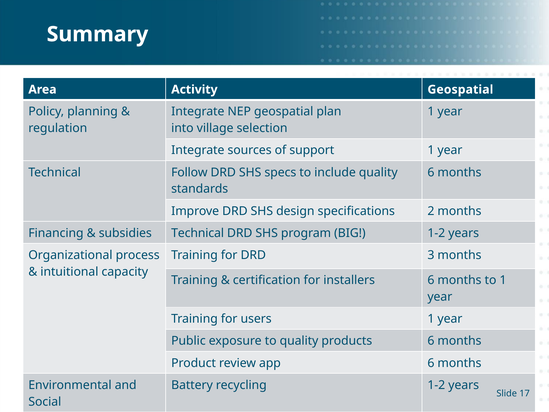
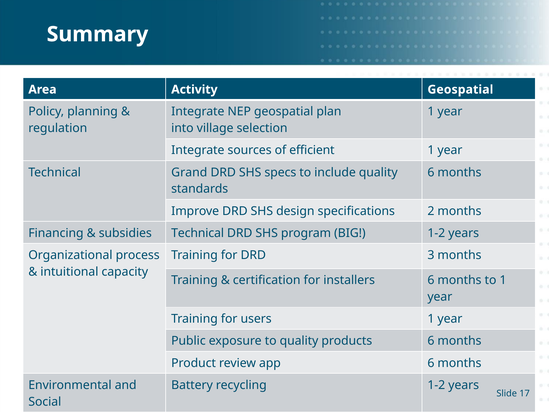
support: support -> efficient (312, 150)
Follow: Follow -> Grand (189, 172)
